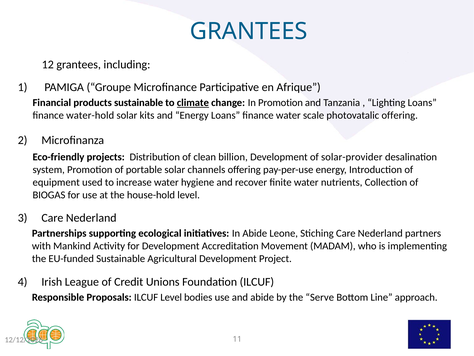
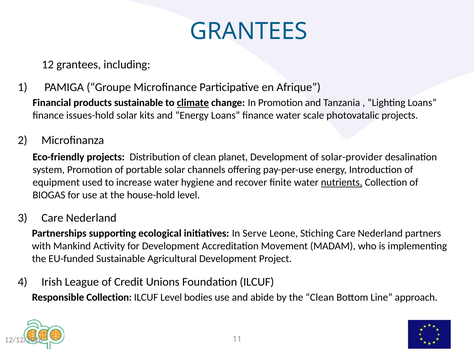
water-hold: water-hold -> issues-hold (90, 115)
photovatalic offering: offering -> projects (400, 115)
billion: billion -> planet (233, 157)
nutrients underline: none -> present (342, 182)
In Abide: Abide -> Serve (255, 233)
Responsible Proposals: Proposals -> Collection (109, 297)
the Serve: Serve -> Clean (320, 297)
